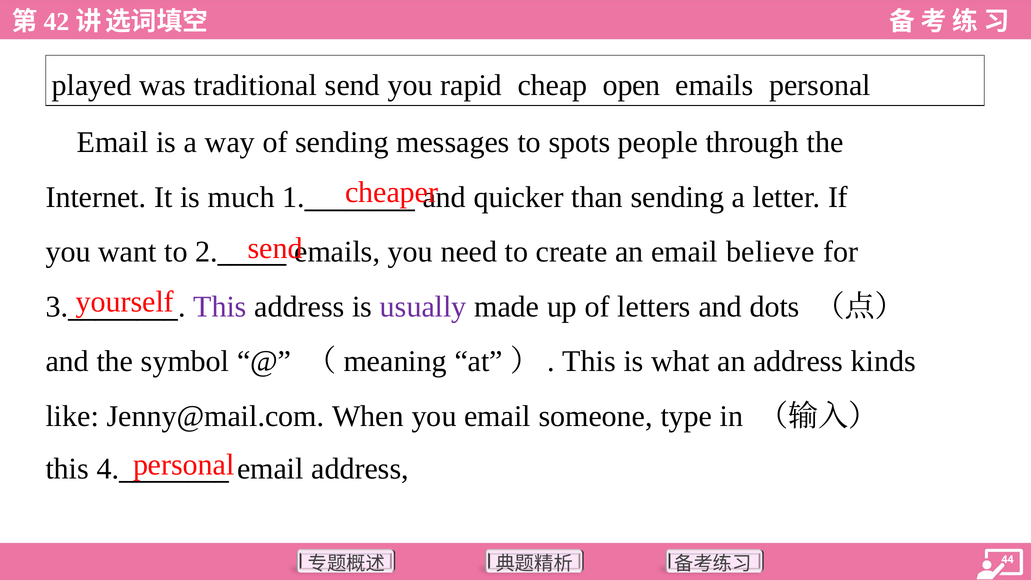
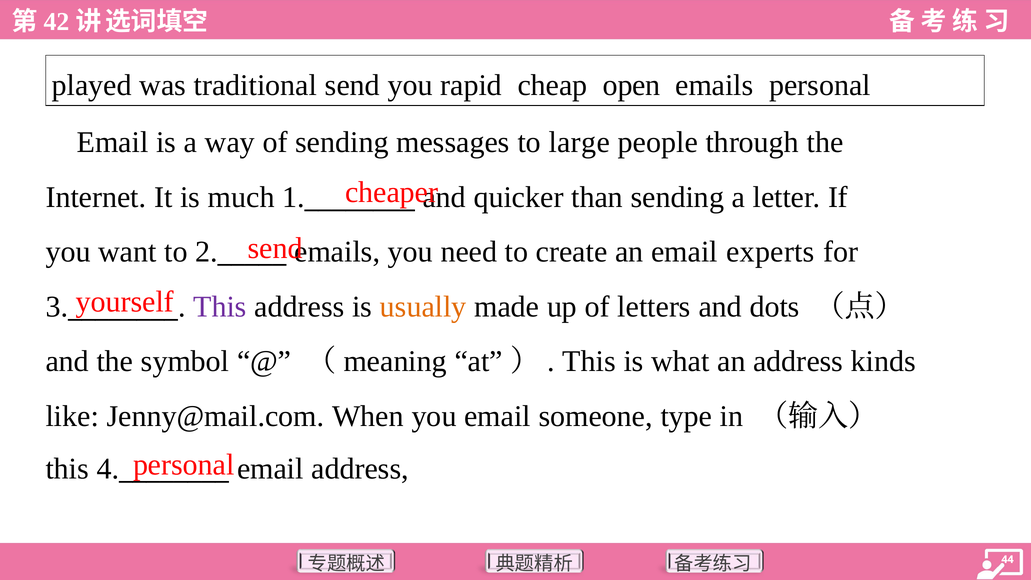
spots: spots -> large (579, 142)
believe: believe -> experts (770, 252)
usually colour: purple -> orange (423, 307)
